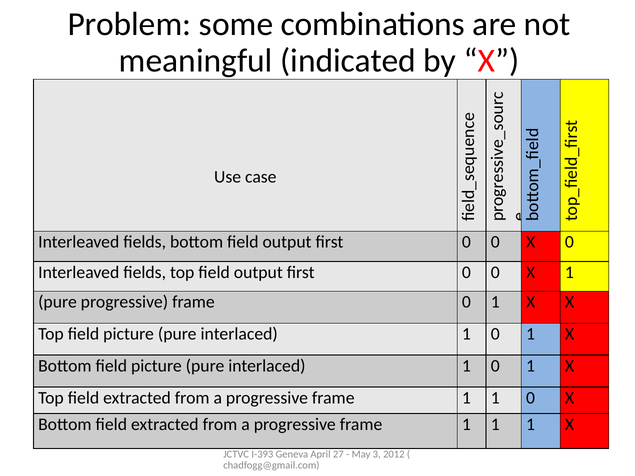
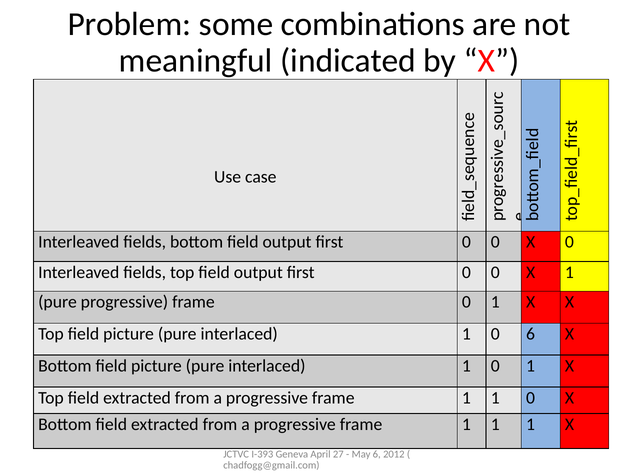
1: 1 -> 6 (531, 334)
May 3: 3 -> 6 (377, 455)
